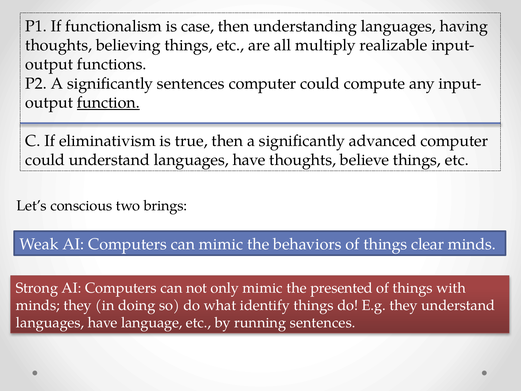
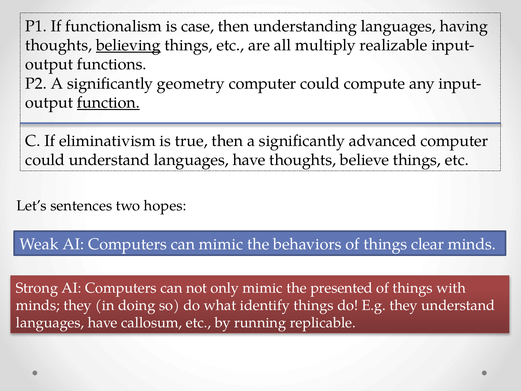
believing underline: none -> present (128, 45)
significantly sentences: sentences -> geometry (191, 83)
conscious: conscious -> sentences (81, 206)
brings: brings -> hopes (165, 206)
language: language -> callosum (152, 323)
running sentences: sentences -> replicable (323, 323)
